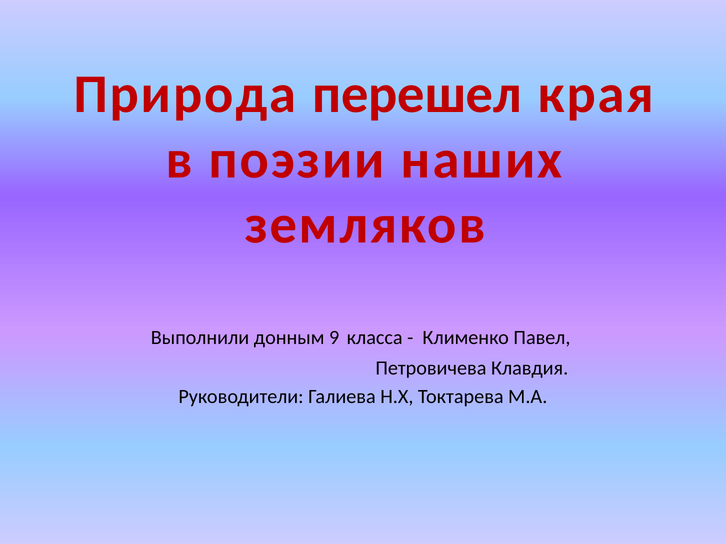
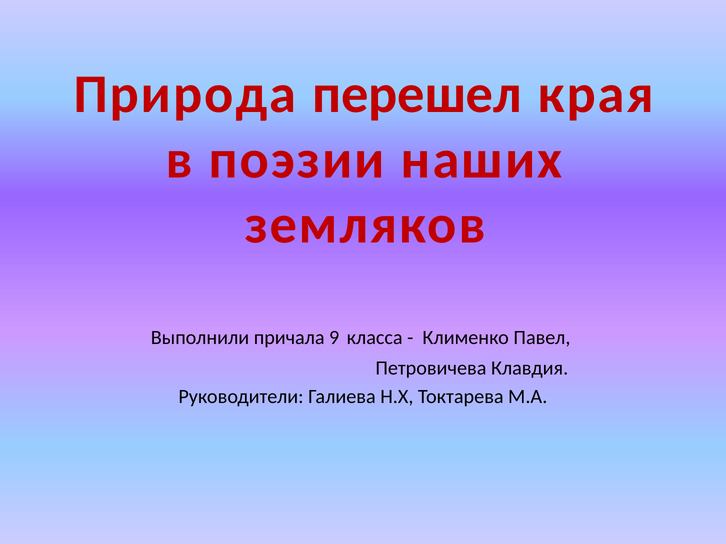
донным: донным -> причала (289, 338)
